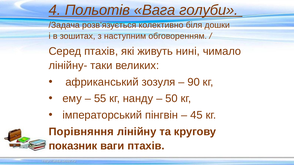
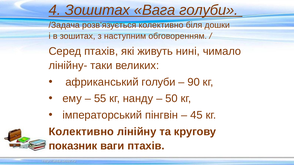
4 Польотів: Польотів -> Зошитах (97, 10)
африканський зозуля: зозуля -> голуби (158, 82)
Порівняння: Порівняння -> Колективно (81, 132)
